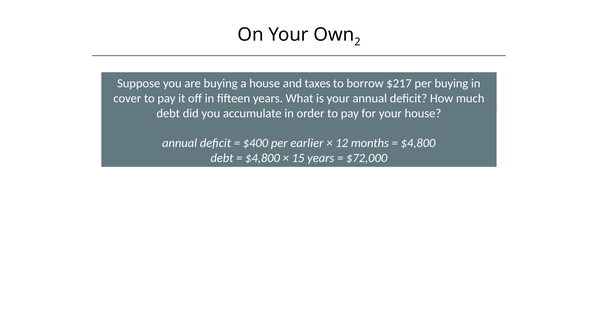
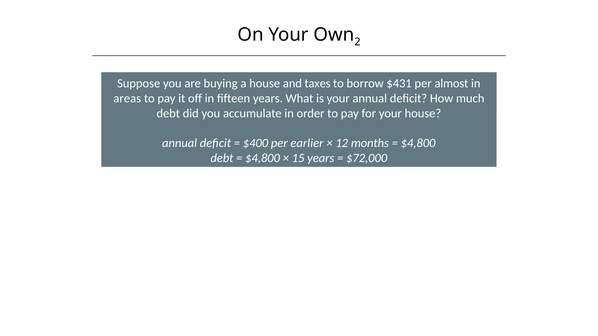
$217: $217 -> $431 (399, 84)
per buying: buying -> almost (451, 84)
cover: cover -> areas (127, 98)
